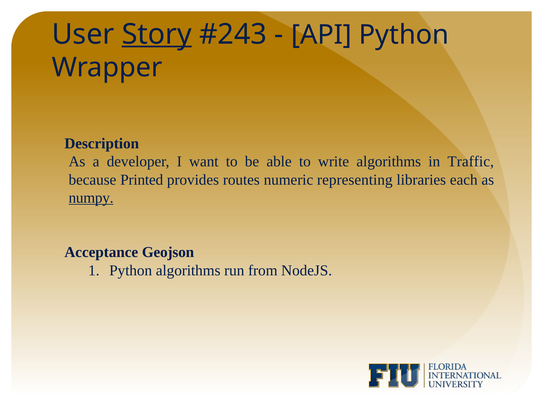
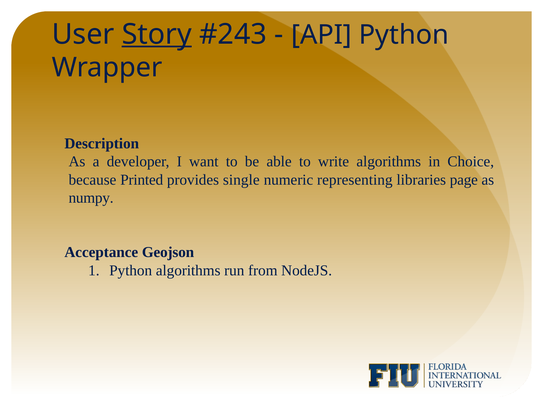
Traffic: Traffic -> Choice (471, 161)
routes: routes -> single (241, 179)
each: each -> page (464, 179)
numpy underline: present -> none (91, 197)
